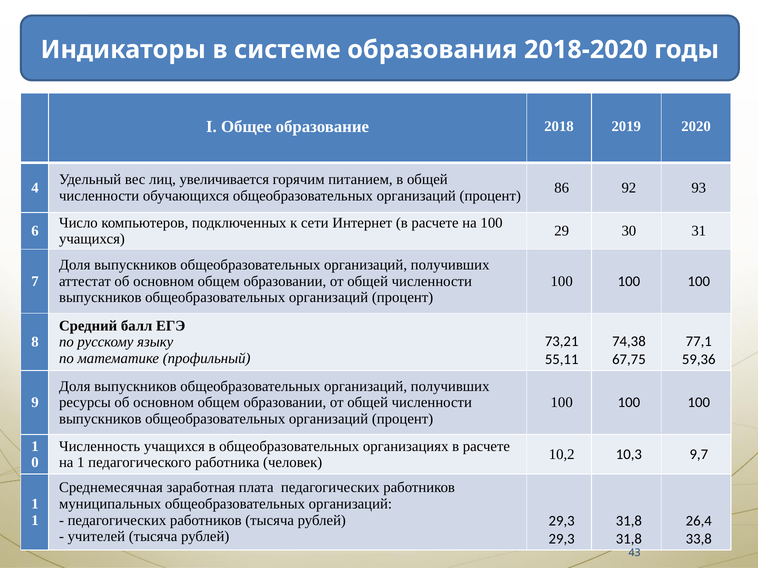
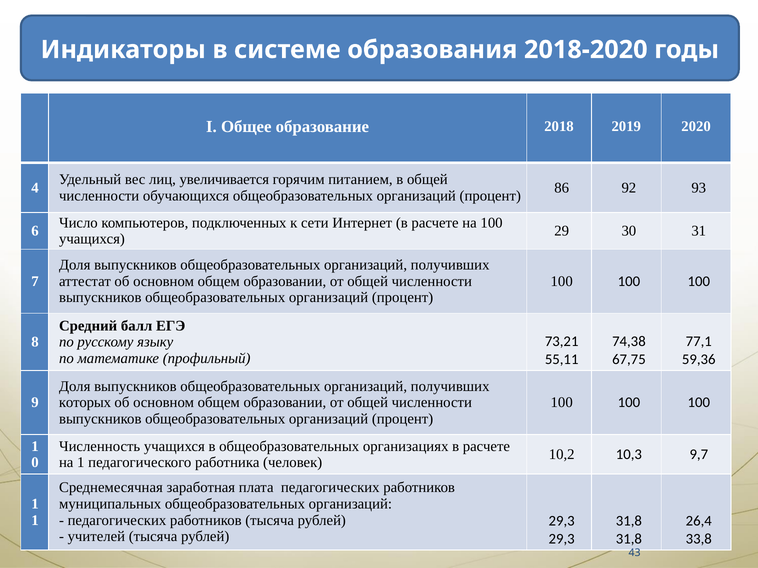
ресурсы: ресурсы -> которых (85, 403)
